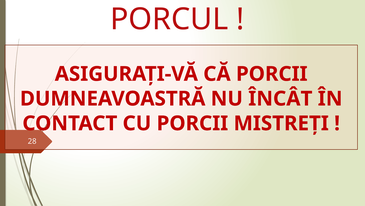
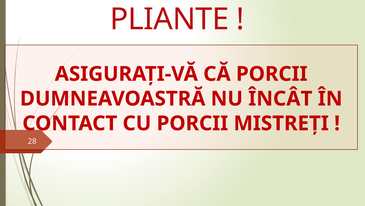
PORCUL: PORCUL -> PLIANTE (169, 19)
